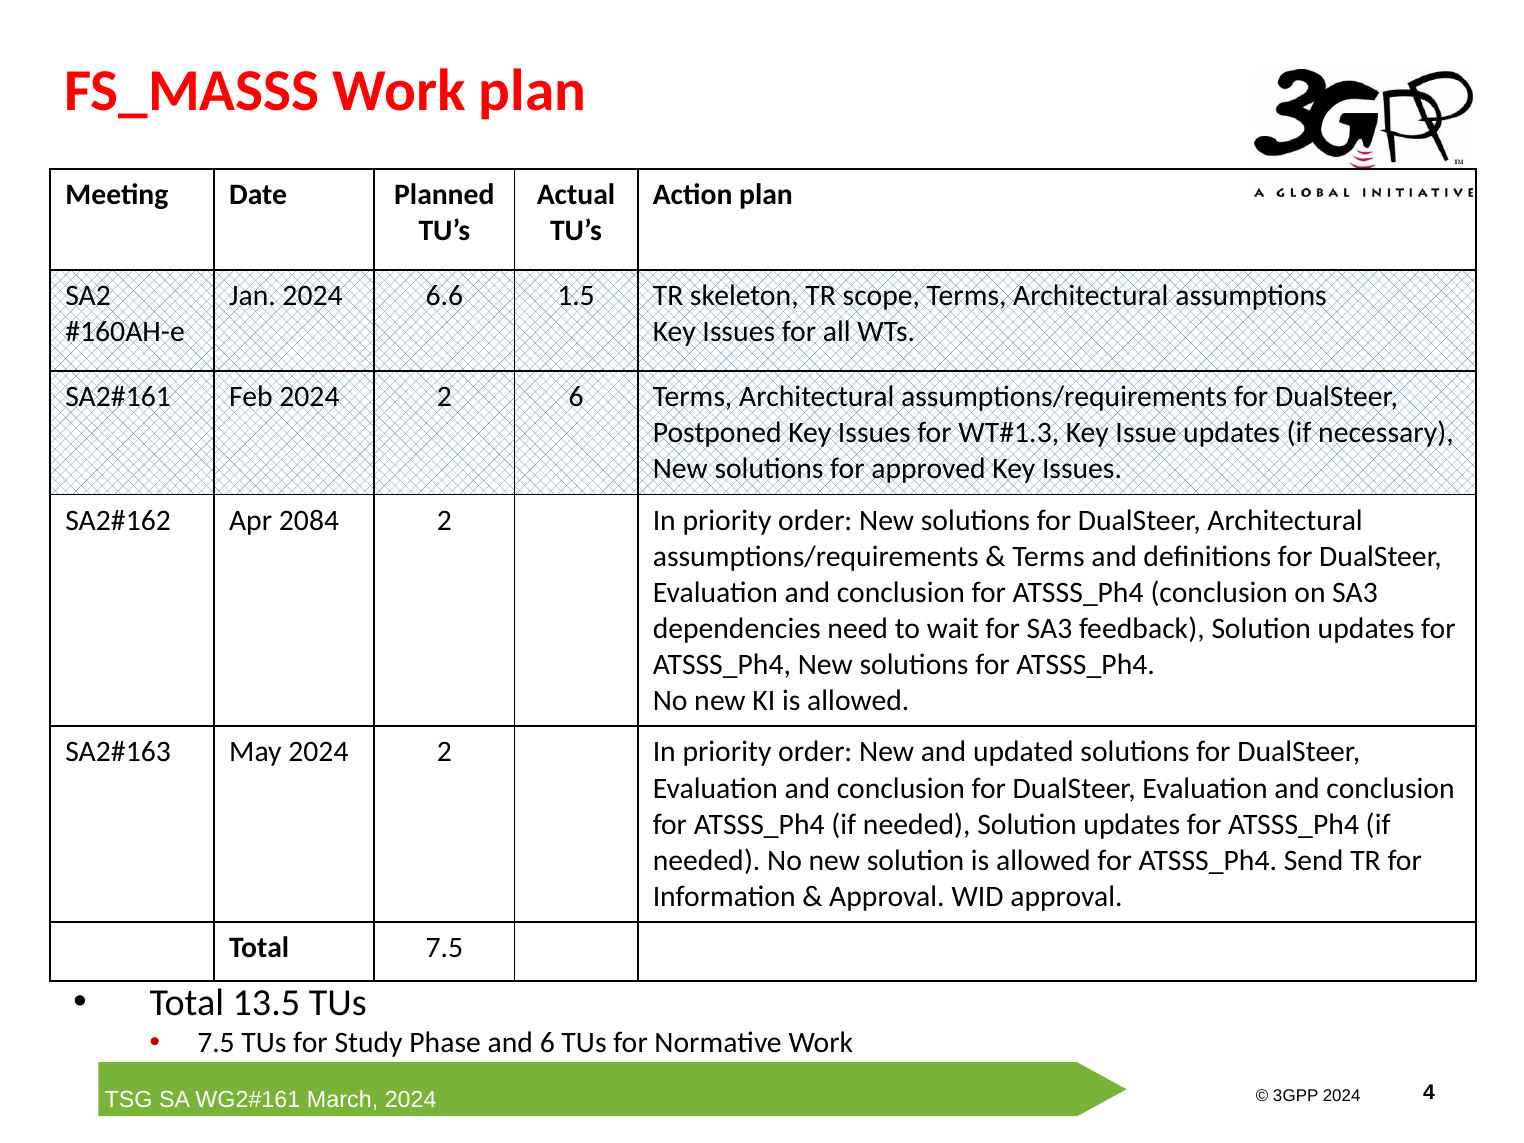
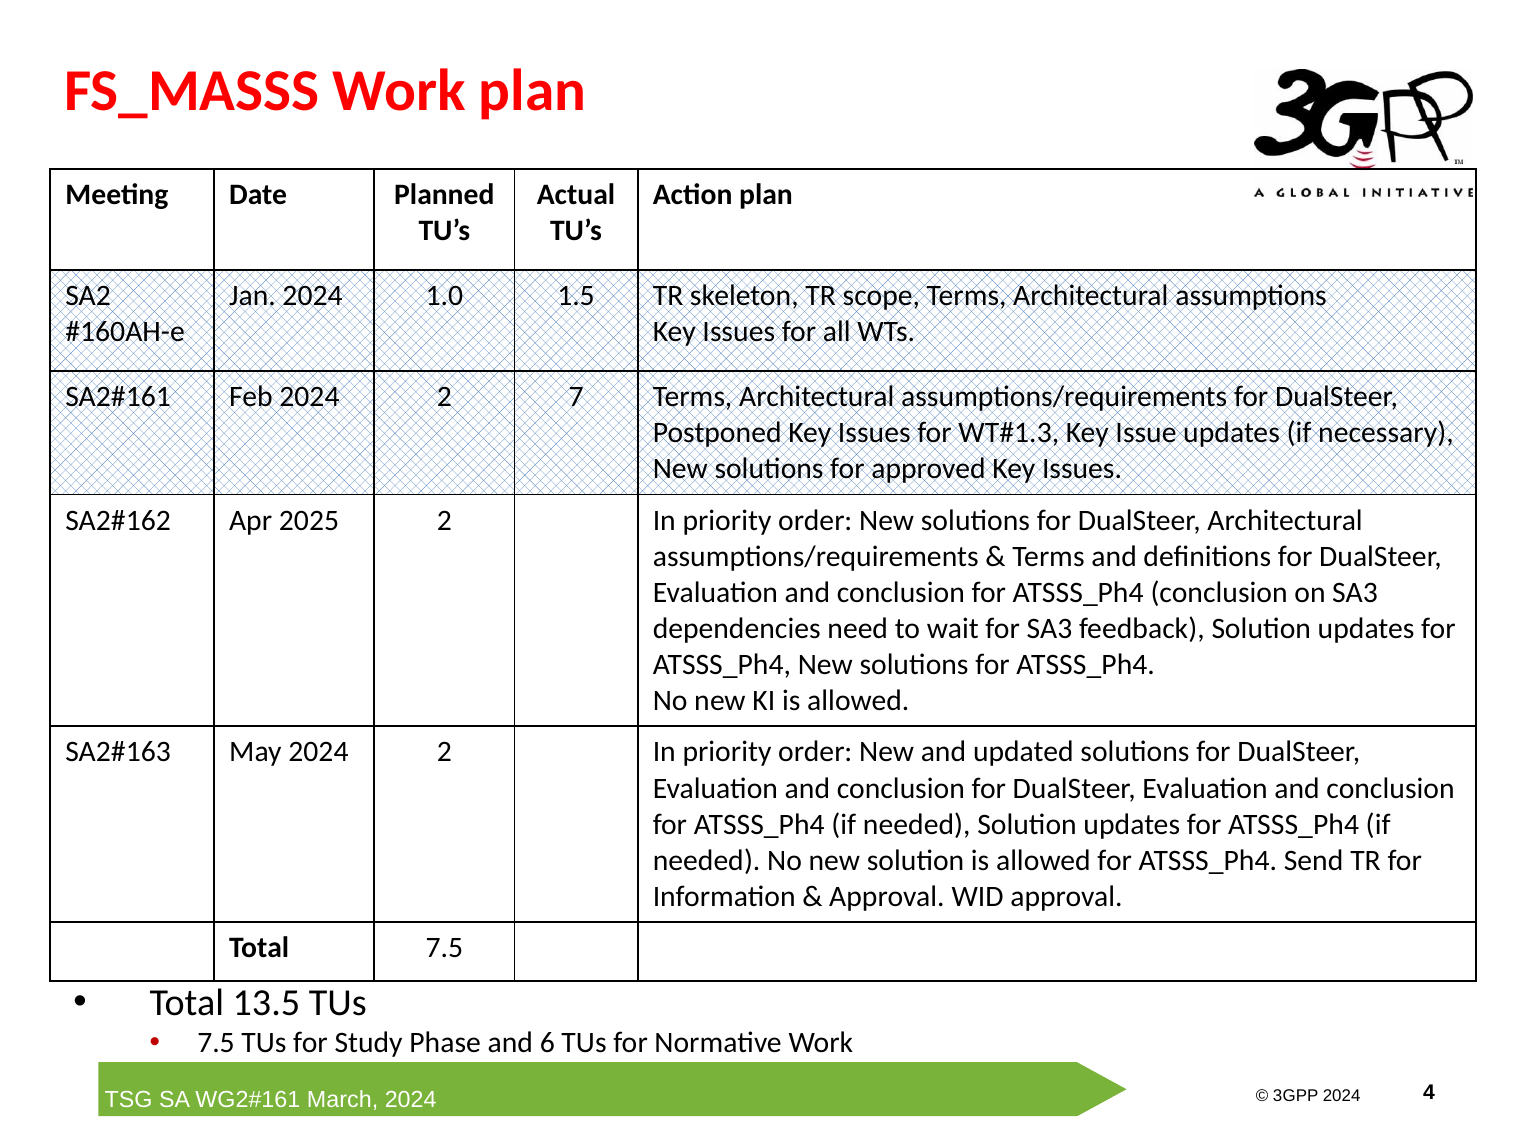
6.6: 6.6 -> 1.0 (444, 296)
2 6: 6 -> 7 (576, 397)
2084: 2084 -> 2025 (309, 520)
